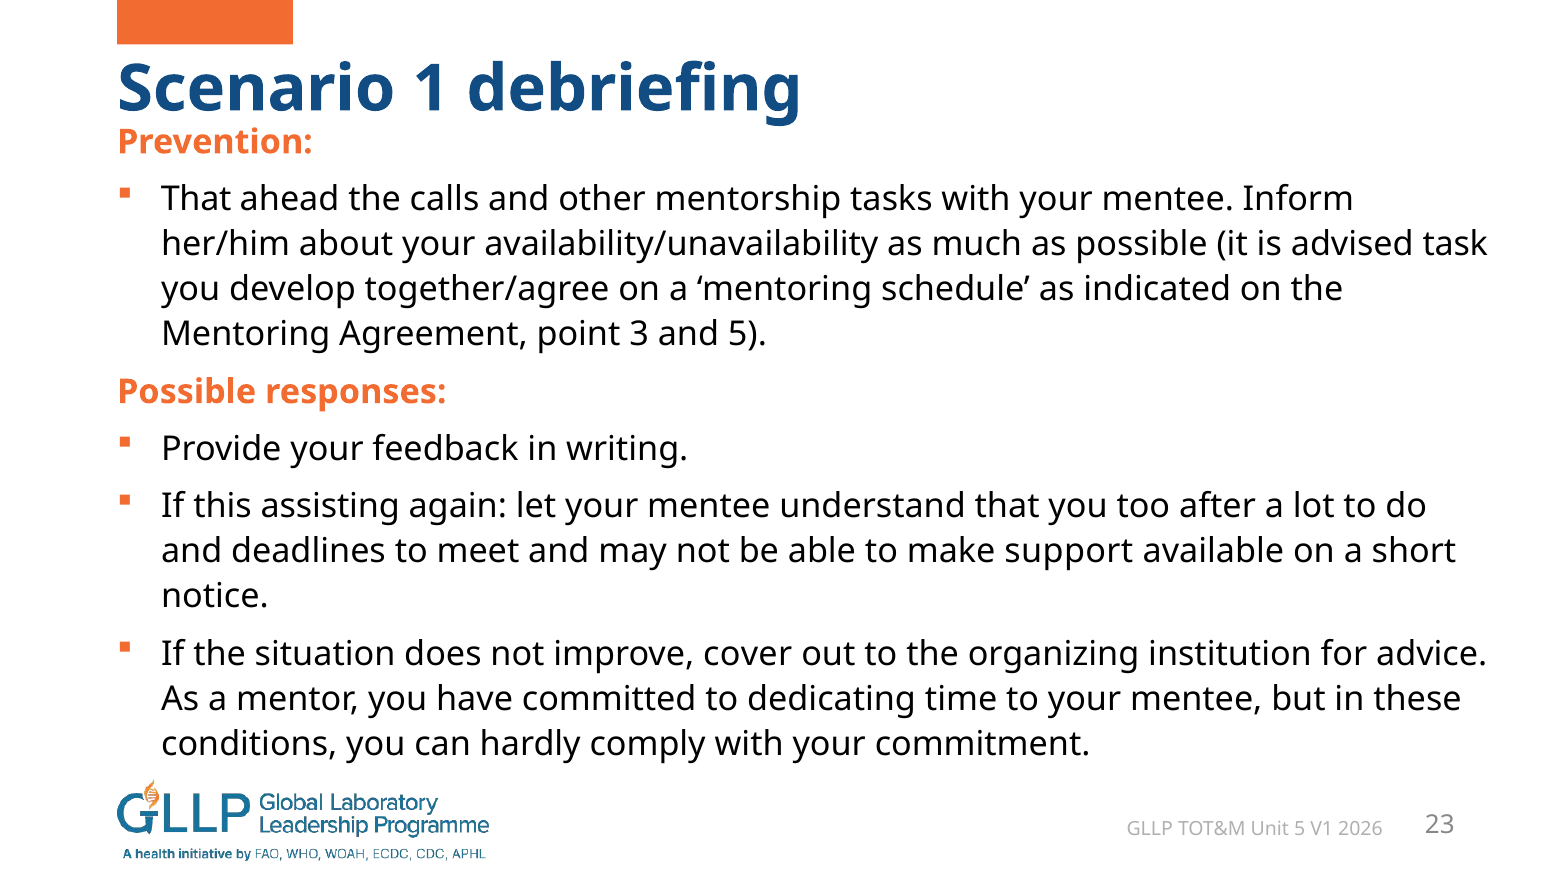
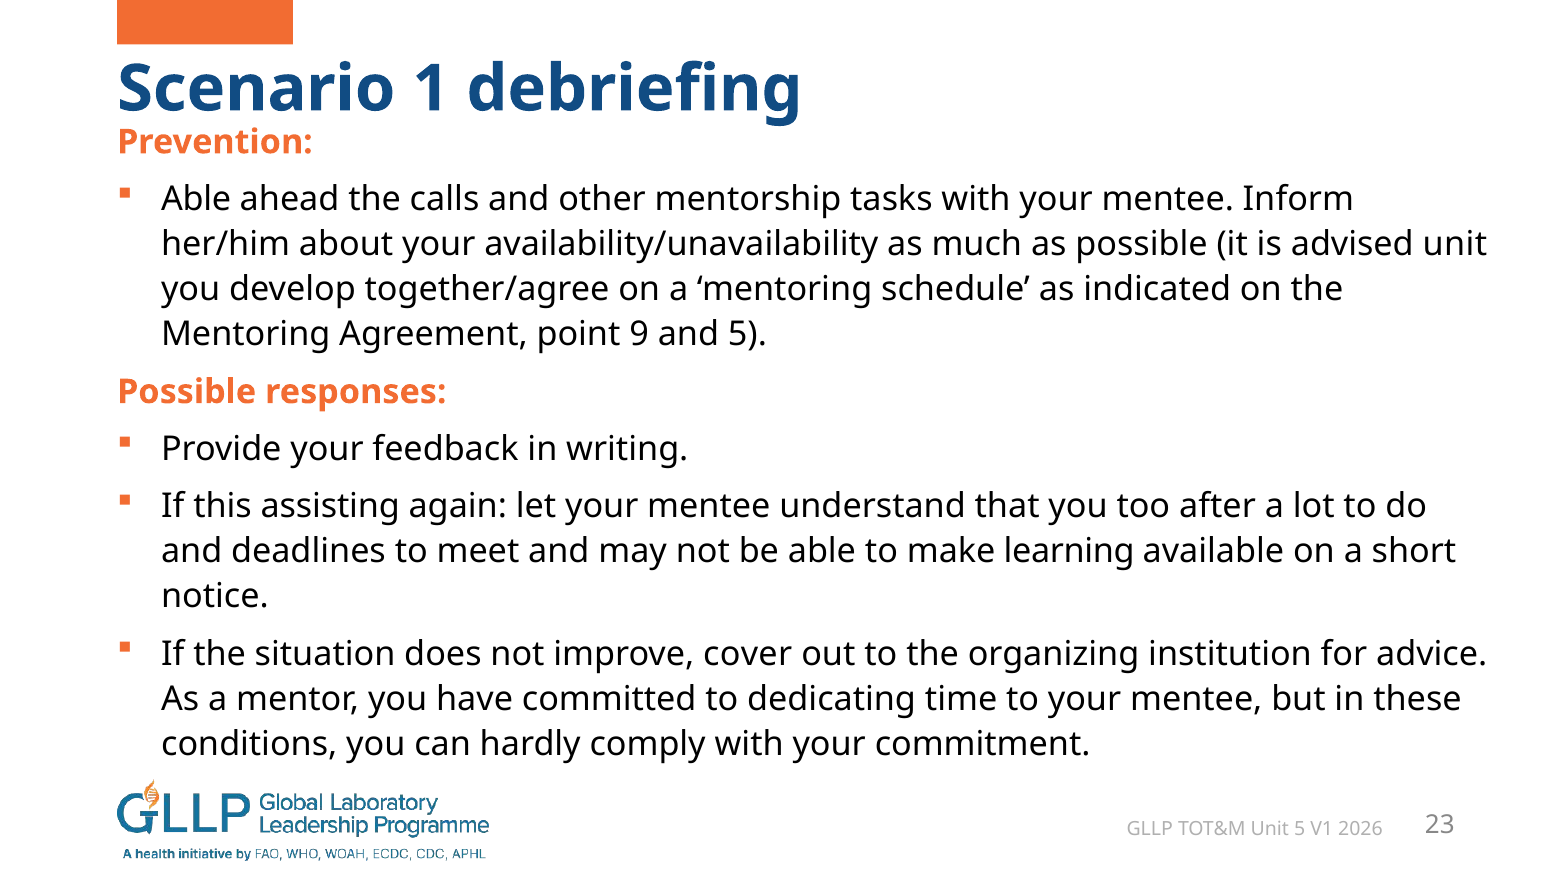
That: That -> Able (196, 199)
advised task: task -> unit (1455, 244)
3: 3 -> 9 (639, 334)
support: support -> learning (1069, 551)
